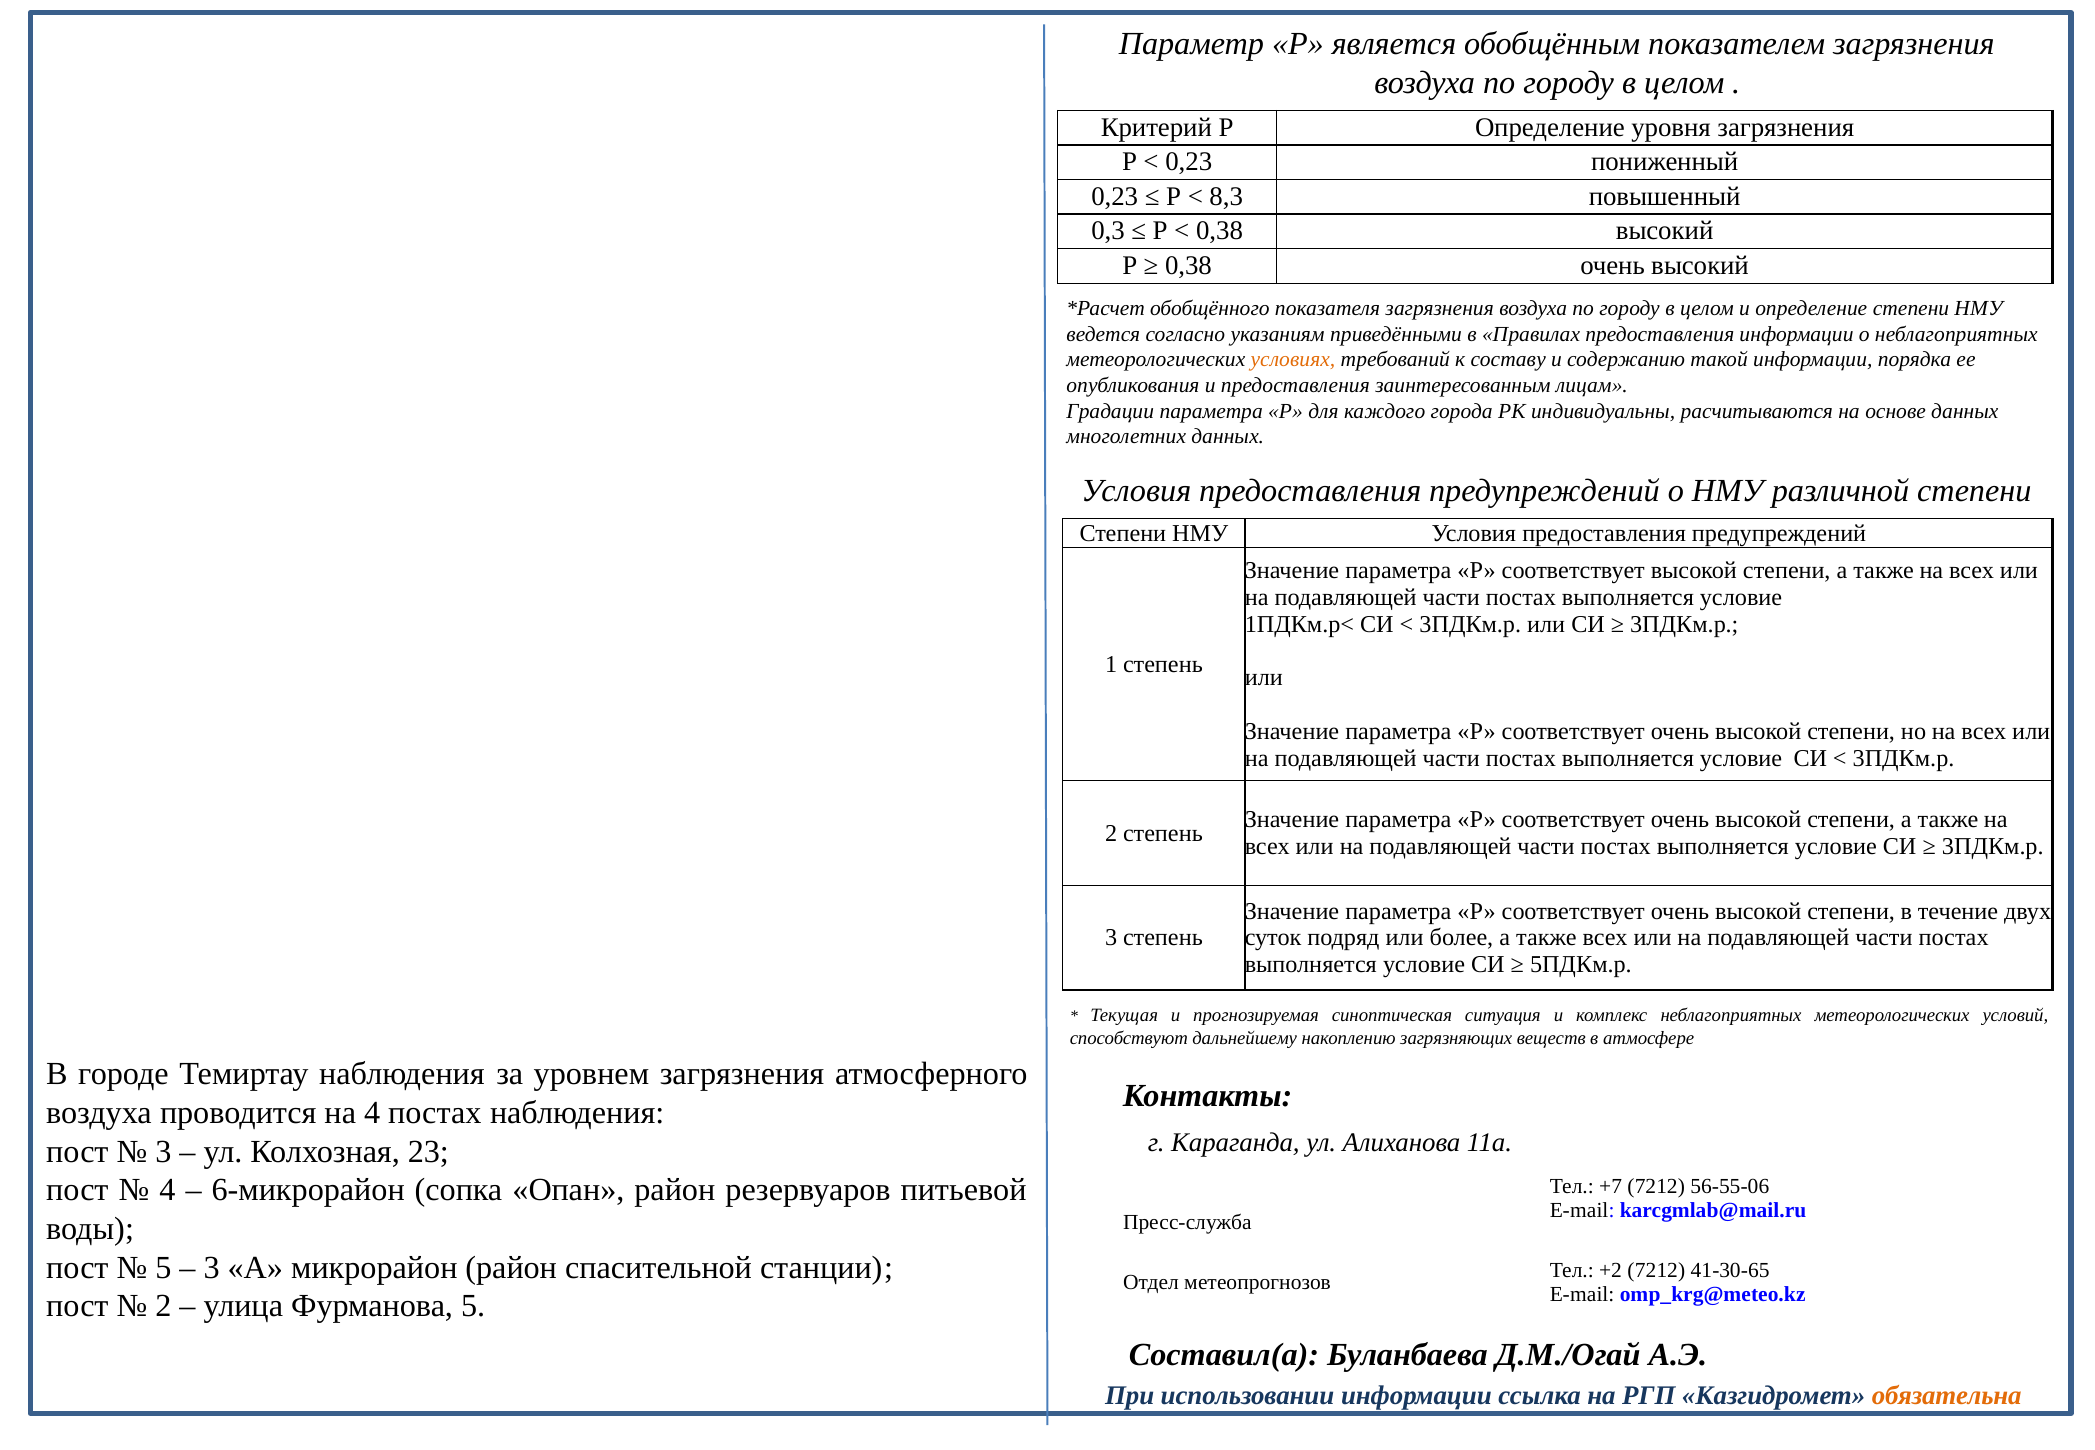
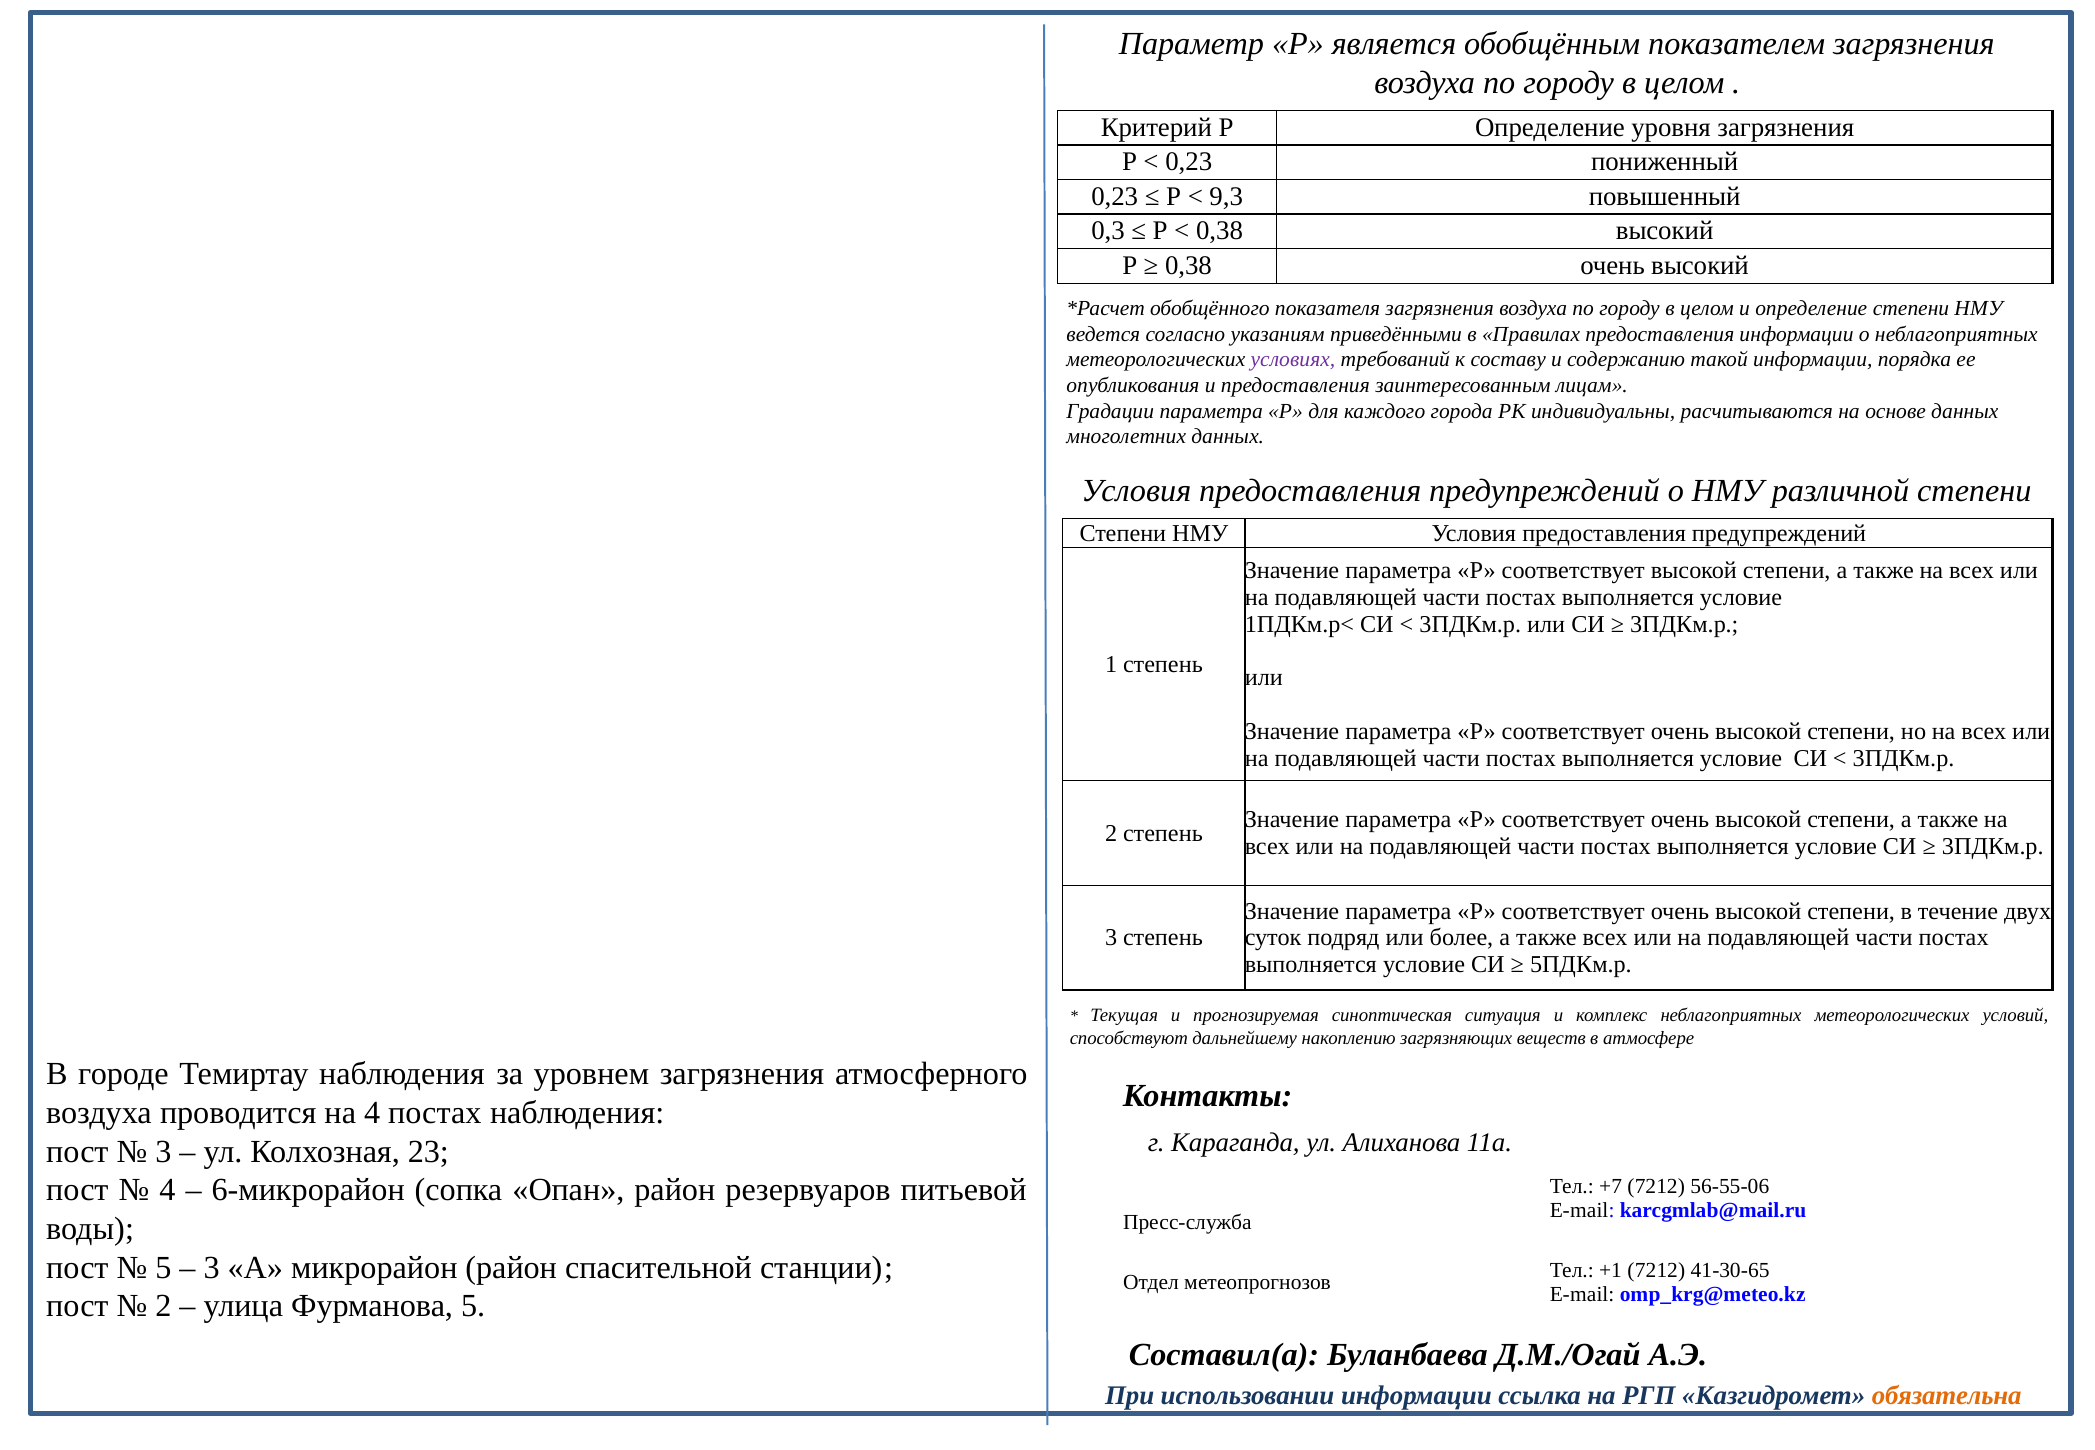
8,3: 8,3 -> 9,3 (1226, 197)
условиях colour: orange -> purple (1293, 360)
+2: +2 -> +1 (1611, 1271)
